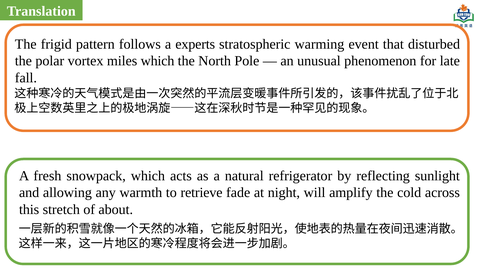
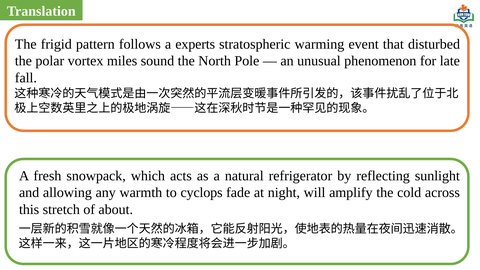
miles which: which -> sound (157, 61)
retrieve: retrieve -> cyclops (202, 193)
